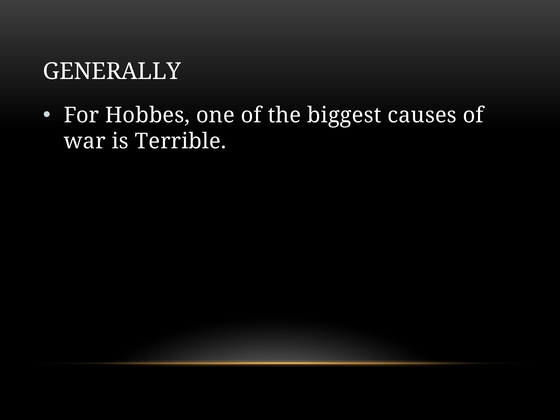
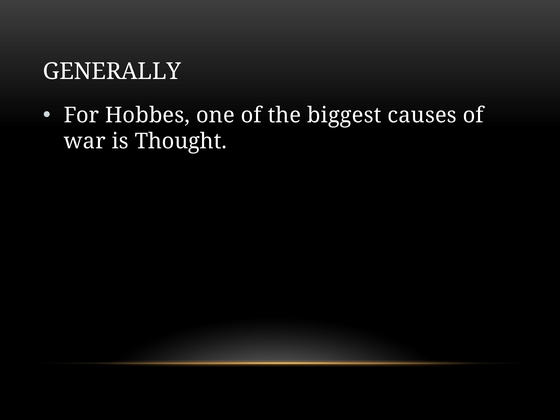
Terrible: Terrible -> Thought (181, 141)
